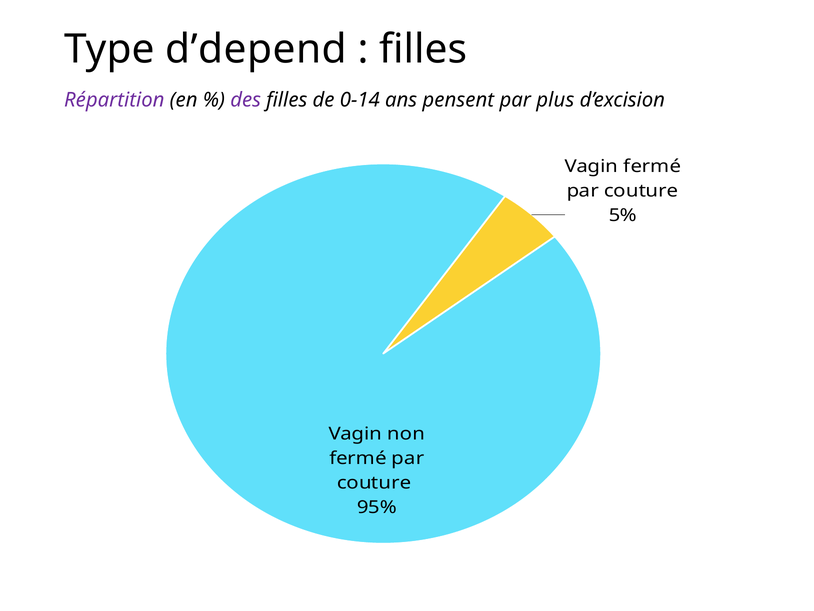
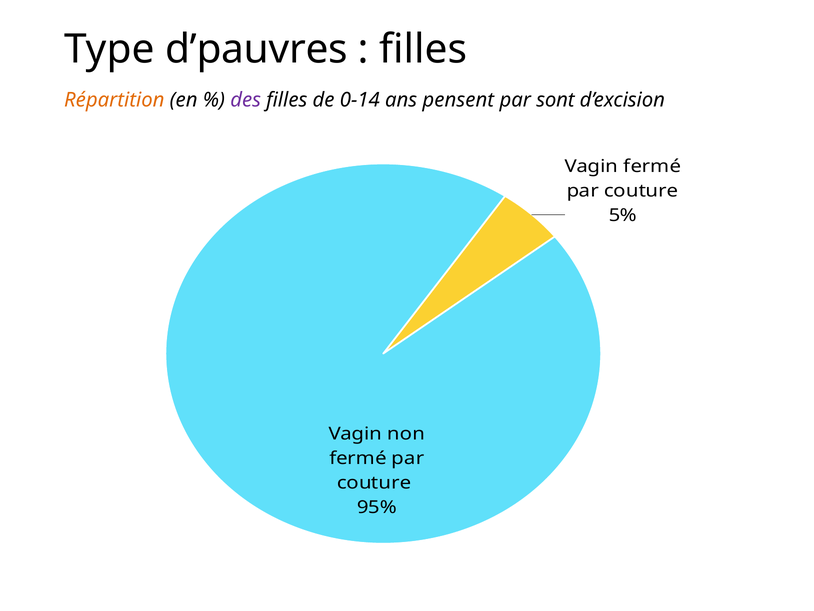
d’depend: d’depend -> d’pauvres (256, 49)
Répartition colour: purple -> orange (114, 100)
plus: plus -> sont (555, 100)
